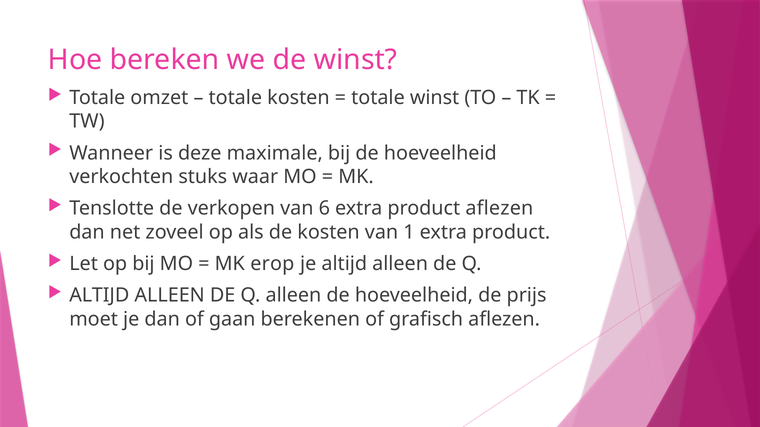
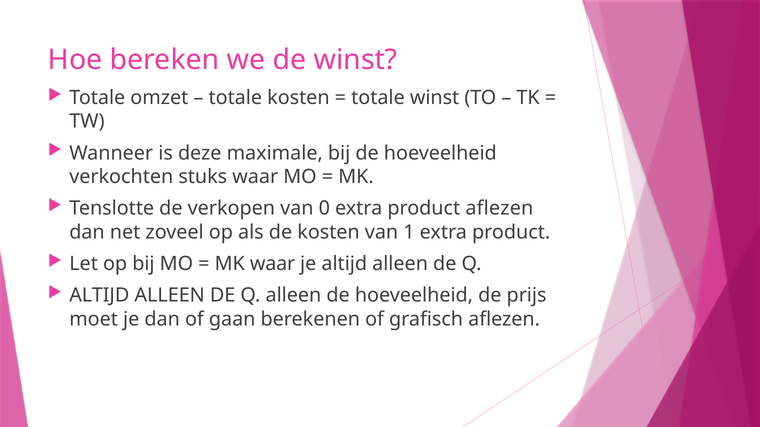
6: 6 -> 0 (324, 209)
MK erop: erop -> waar (273, 264)
